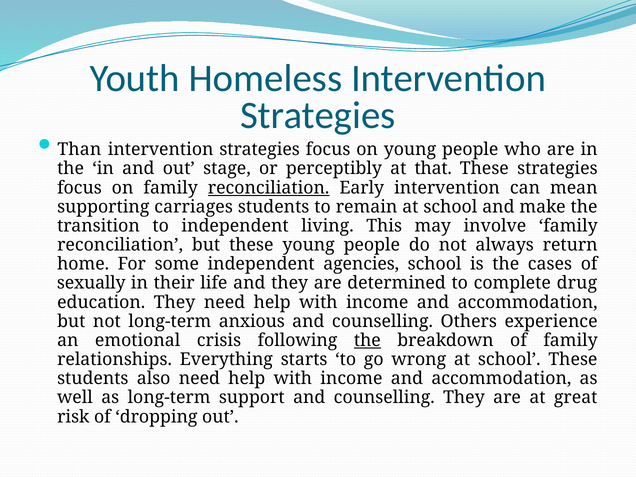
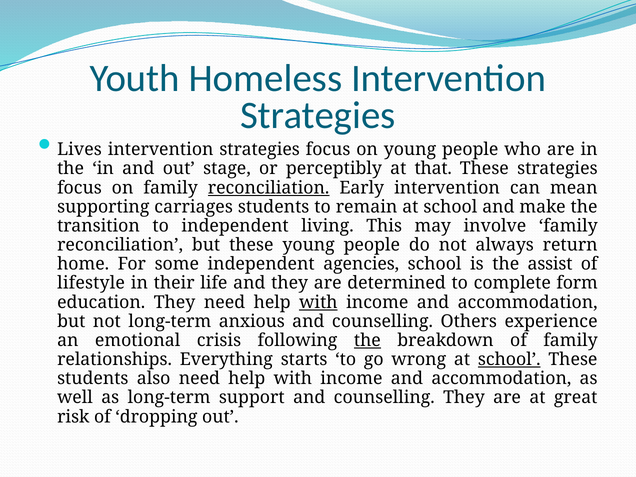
Than: Than -> Lives (79, 150)
cases: cases -> assist (550, 264)
sexually: sexually -> lifestyle (91, 283)
drug: drug -> form (577, 283)
with underline: none -> present (318, 302)
school underline: none -> present (509, 359)
